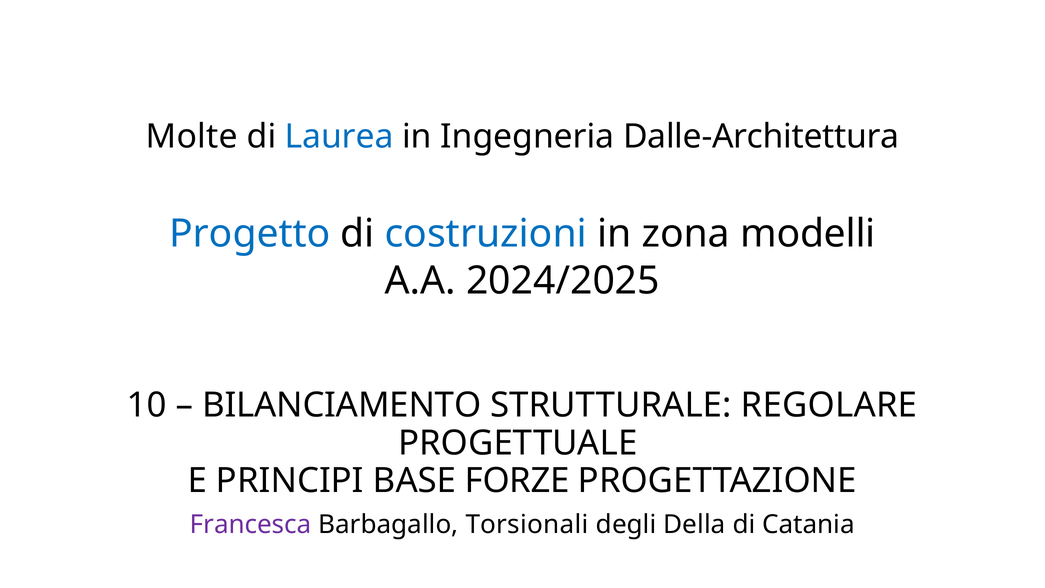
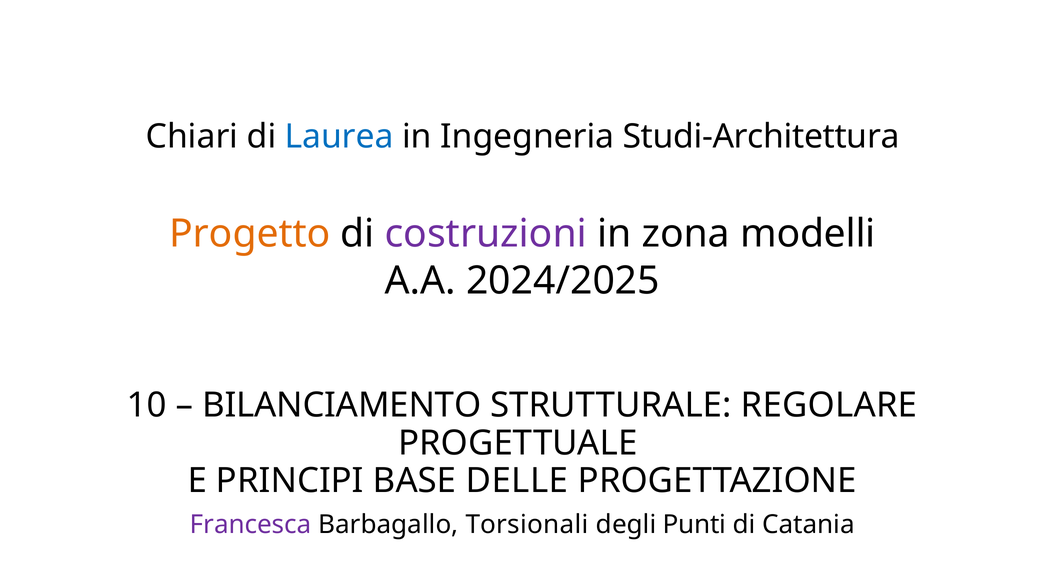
Molte: Molte -> Chiari (192, 136)
Dalle-Architettura: Dalle-Architettura -> Studi-Architettura (761, 136)
Progetto colour: blue -> orange (250, 234)
costruzioni colour: blue -> purple (486, 234)
FORZE: FORZE -> DELLE (517, 481)
Della: Della -> Punti (695, 524)
